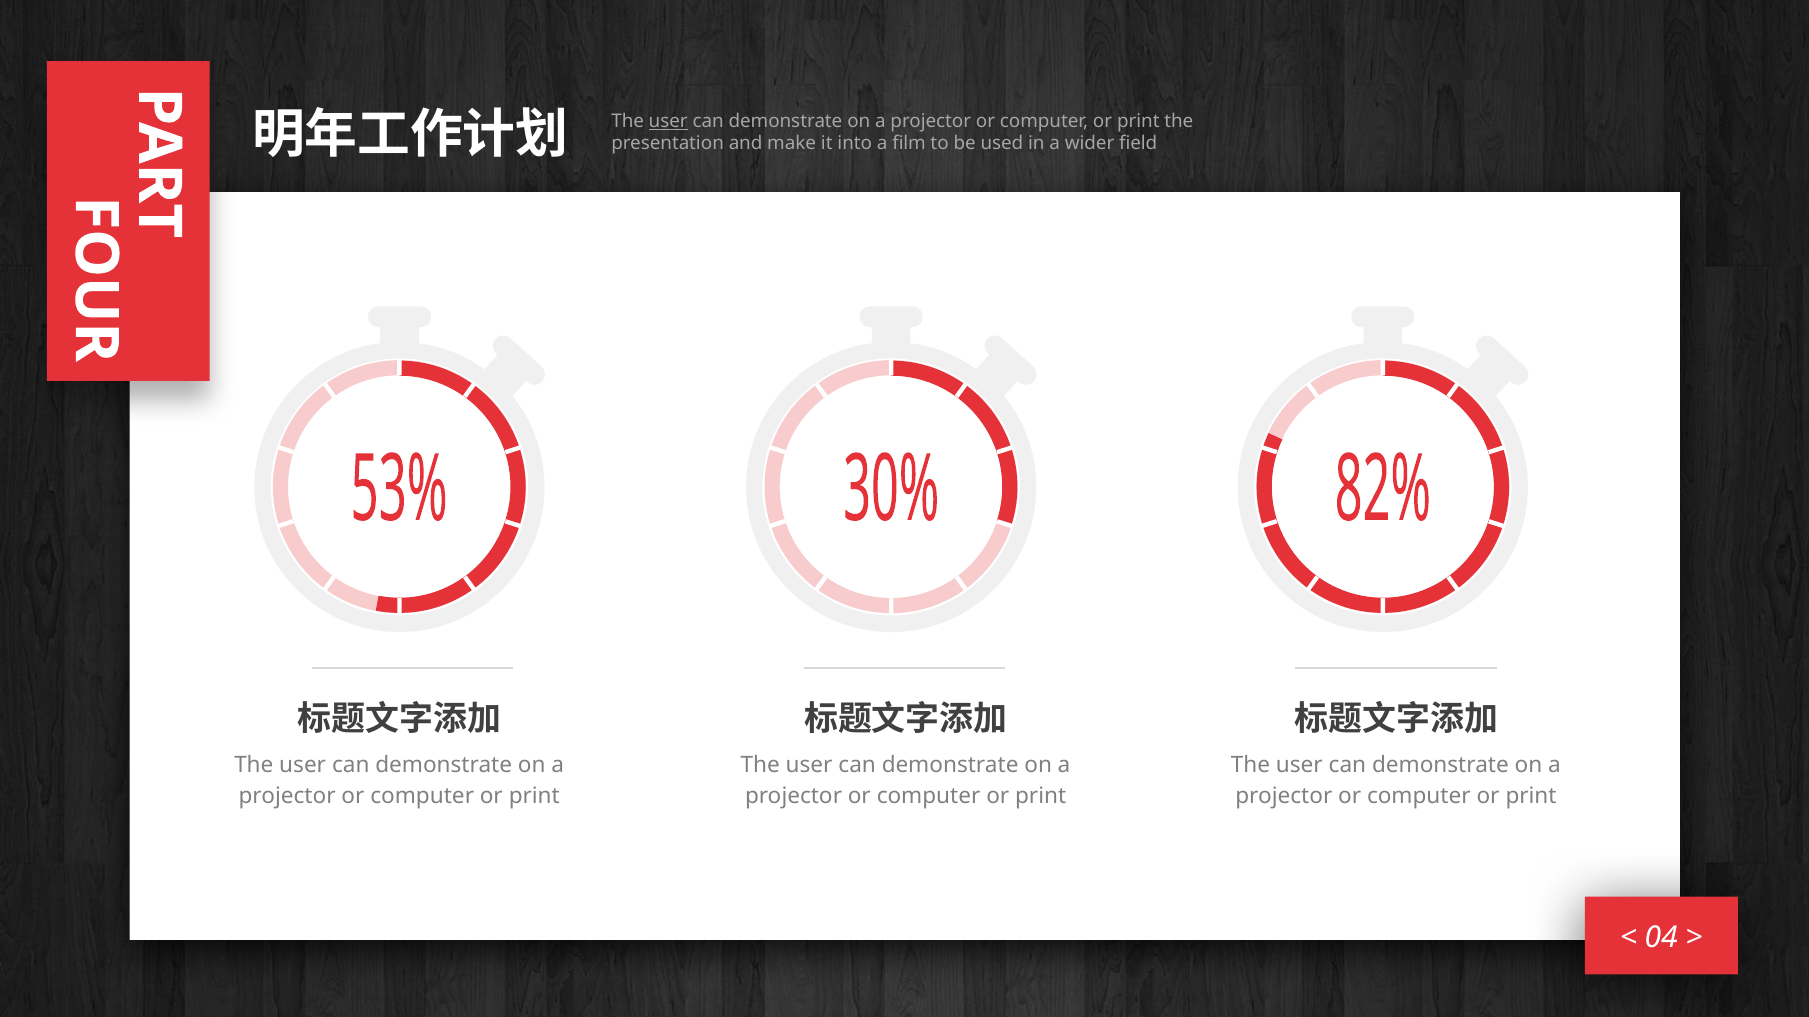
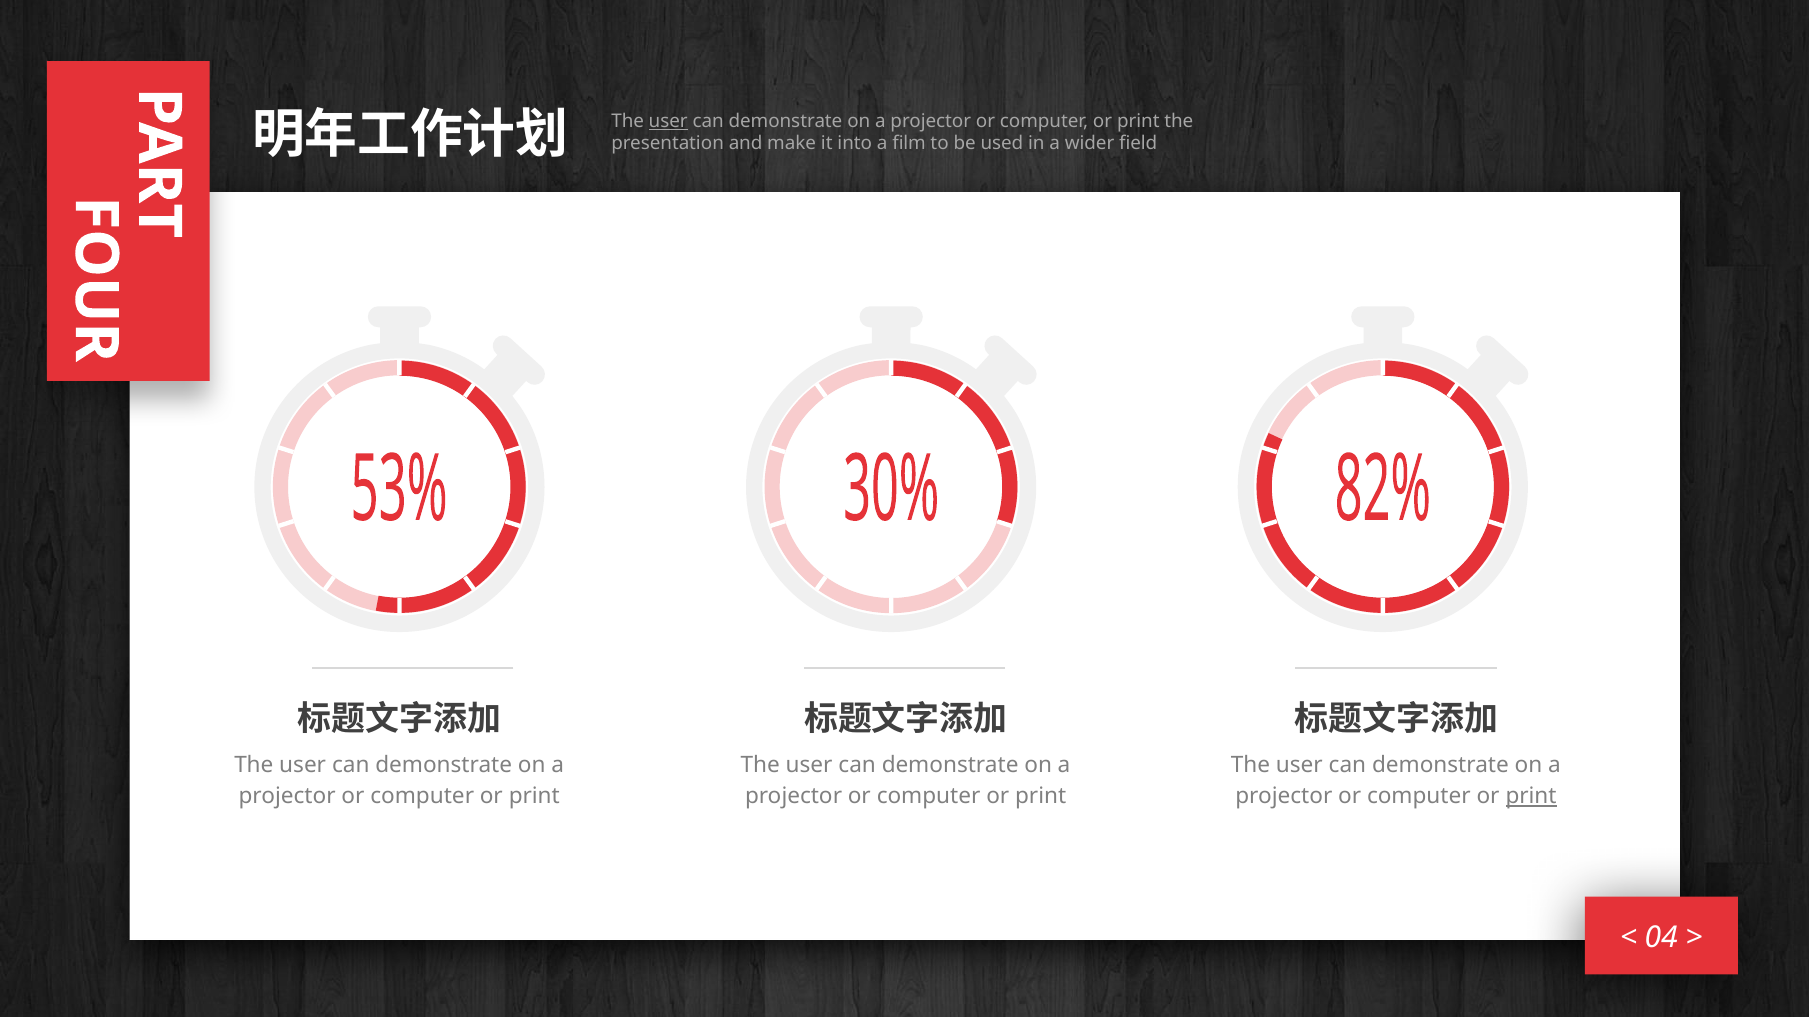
print underline: none -> present (1531, 797)
